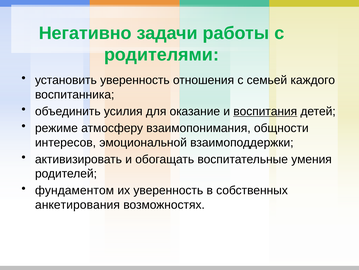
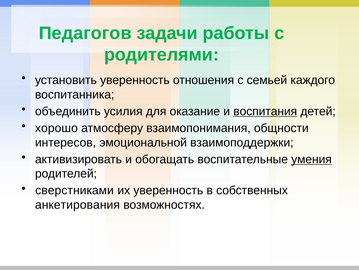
Негативно: Негативно -> Педагогов (85, 33)
режиме: режиме -> хорошо (56, 128)
умения underline: none -> present (312, 159)
фундаментом: фундаментом -> сверстниками (75, 190)
